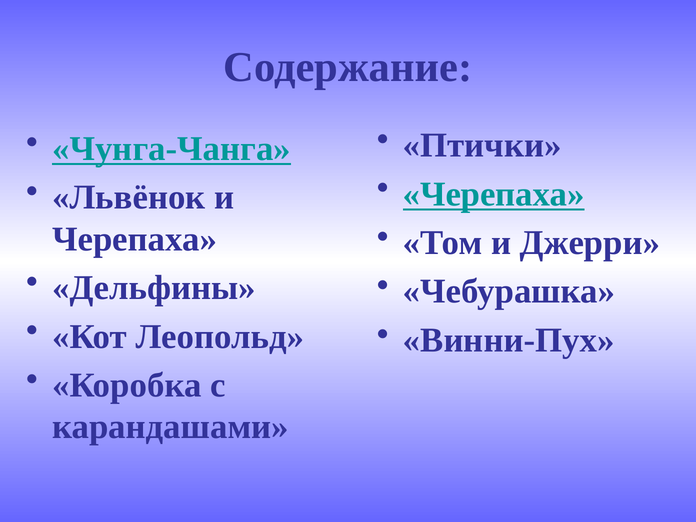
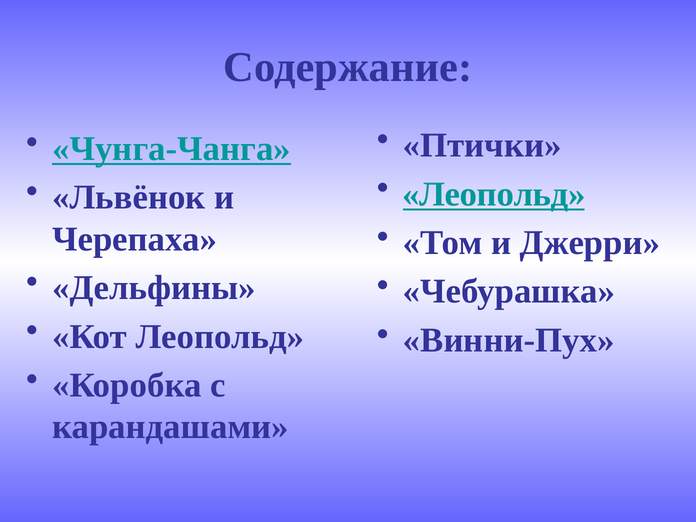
Черепаха: Черепаха -> Леопольд (494, 194)
